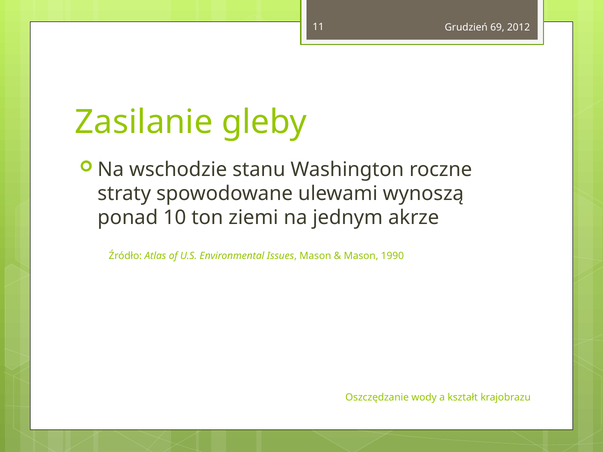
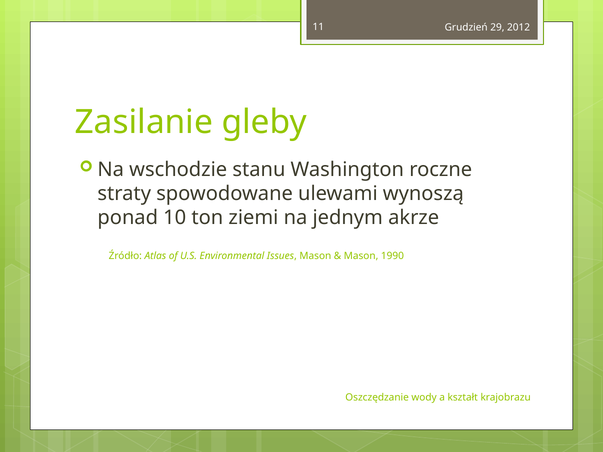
69: 69 -> 29 (497, 28)
